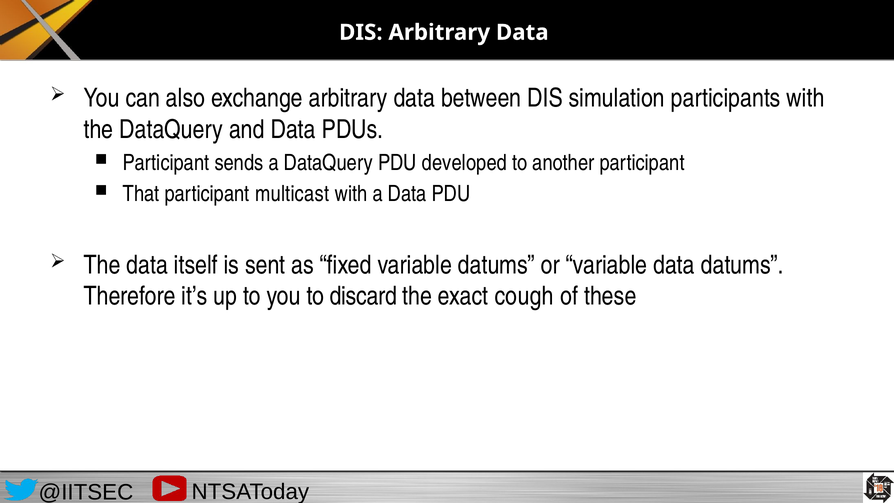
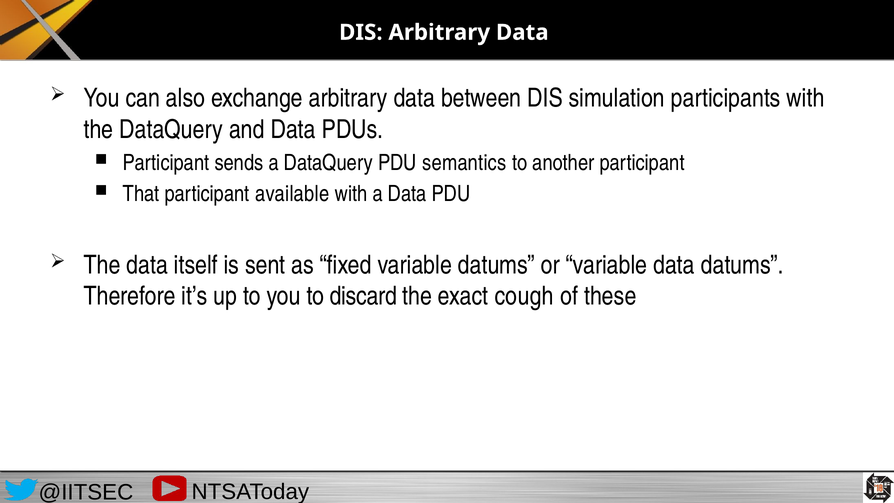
developed: developed -> semantics (464, 163)
multicast: multicast -> available (292, 194)
